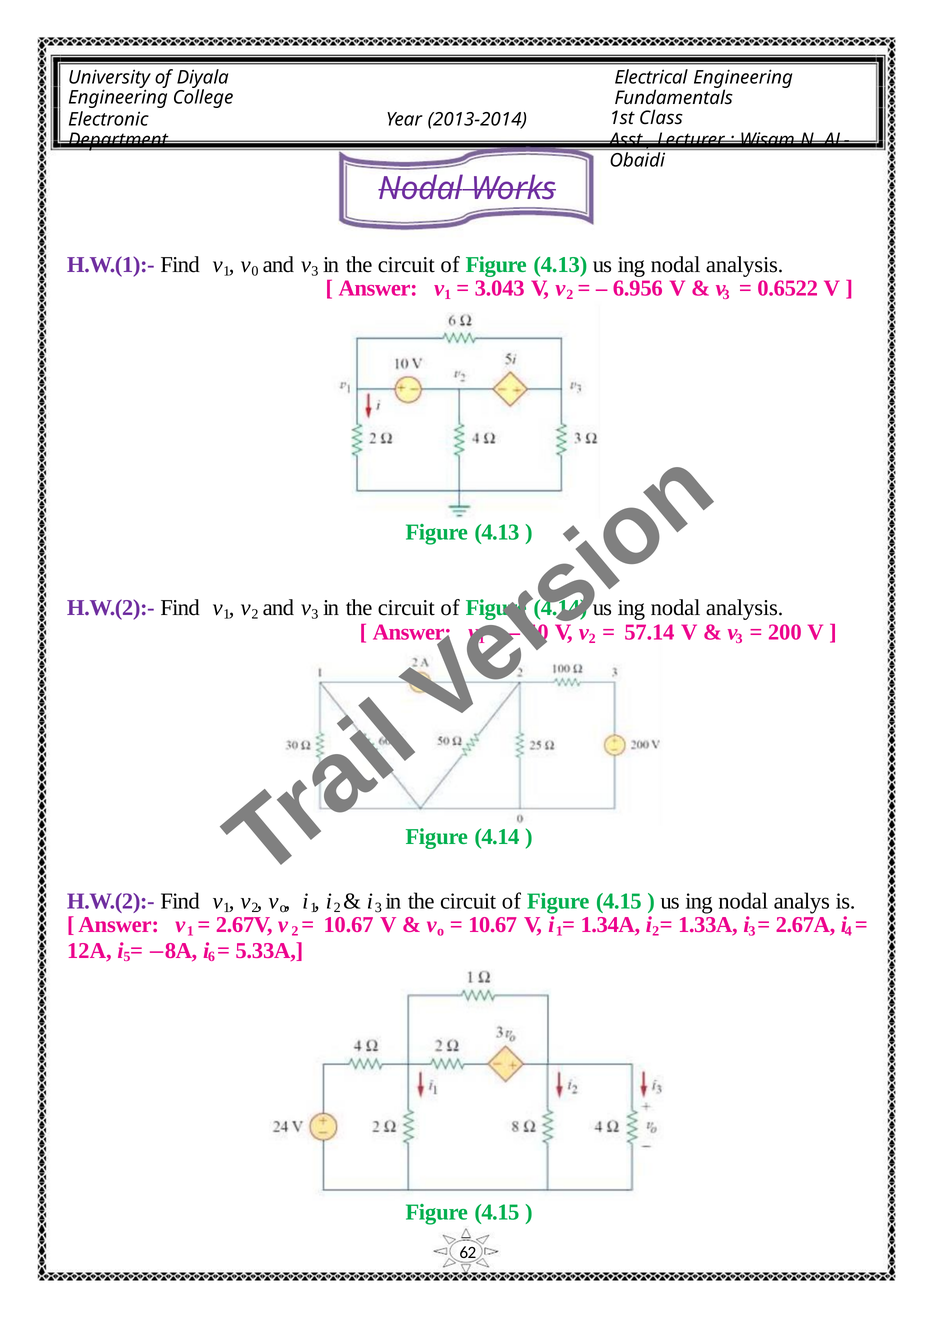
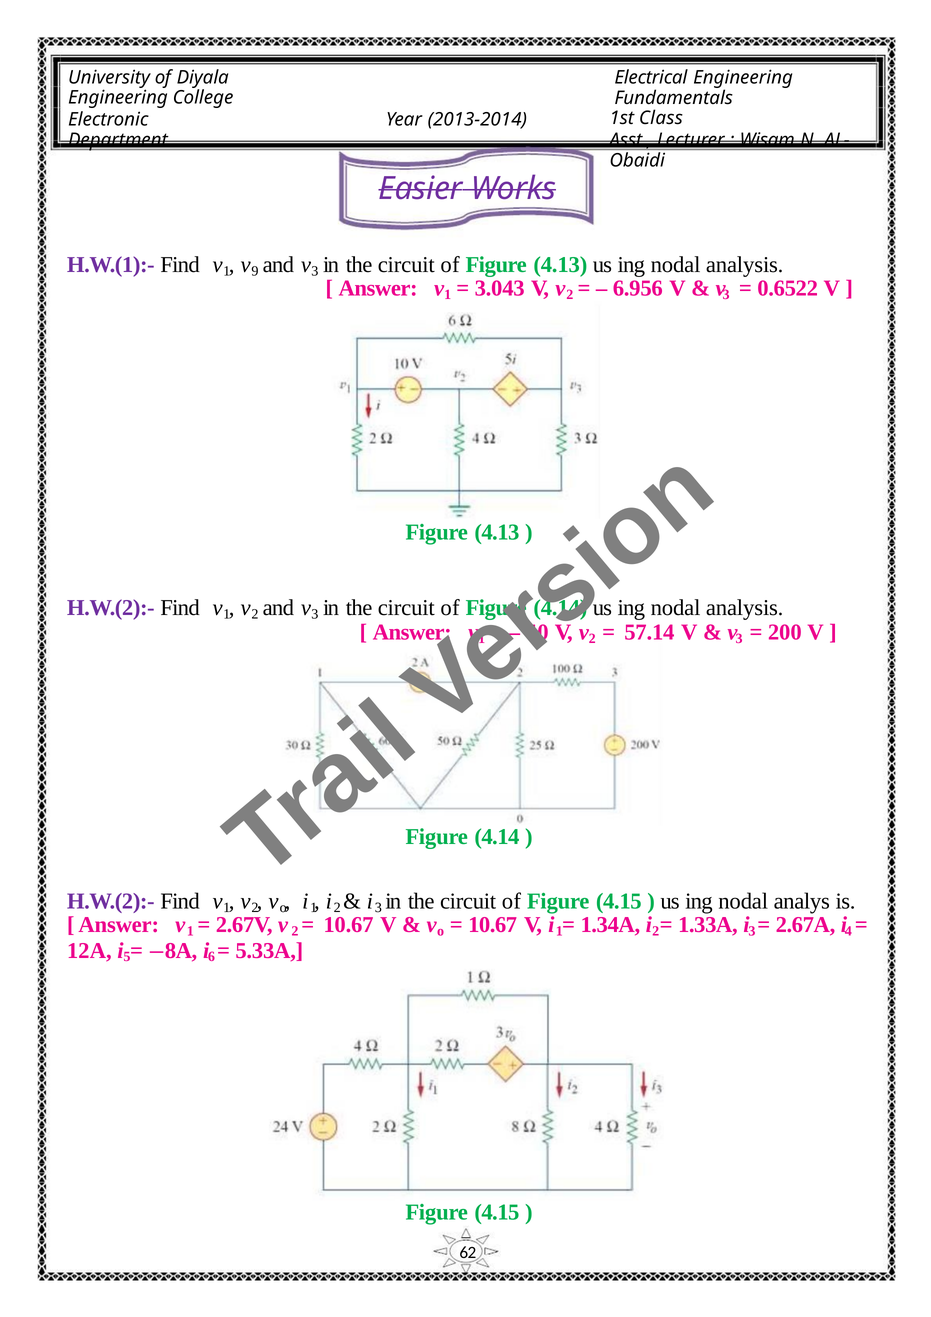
Nodal: Nodal -> Easier (420, 189)
0: 0 -> 9 (255, 271)
